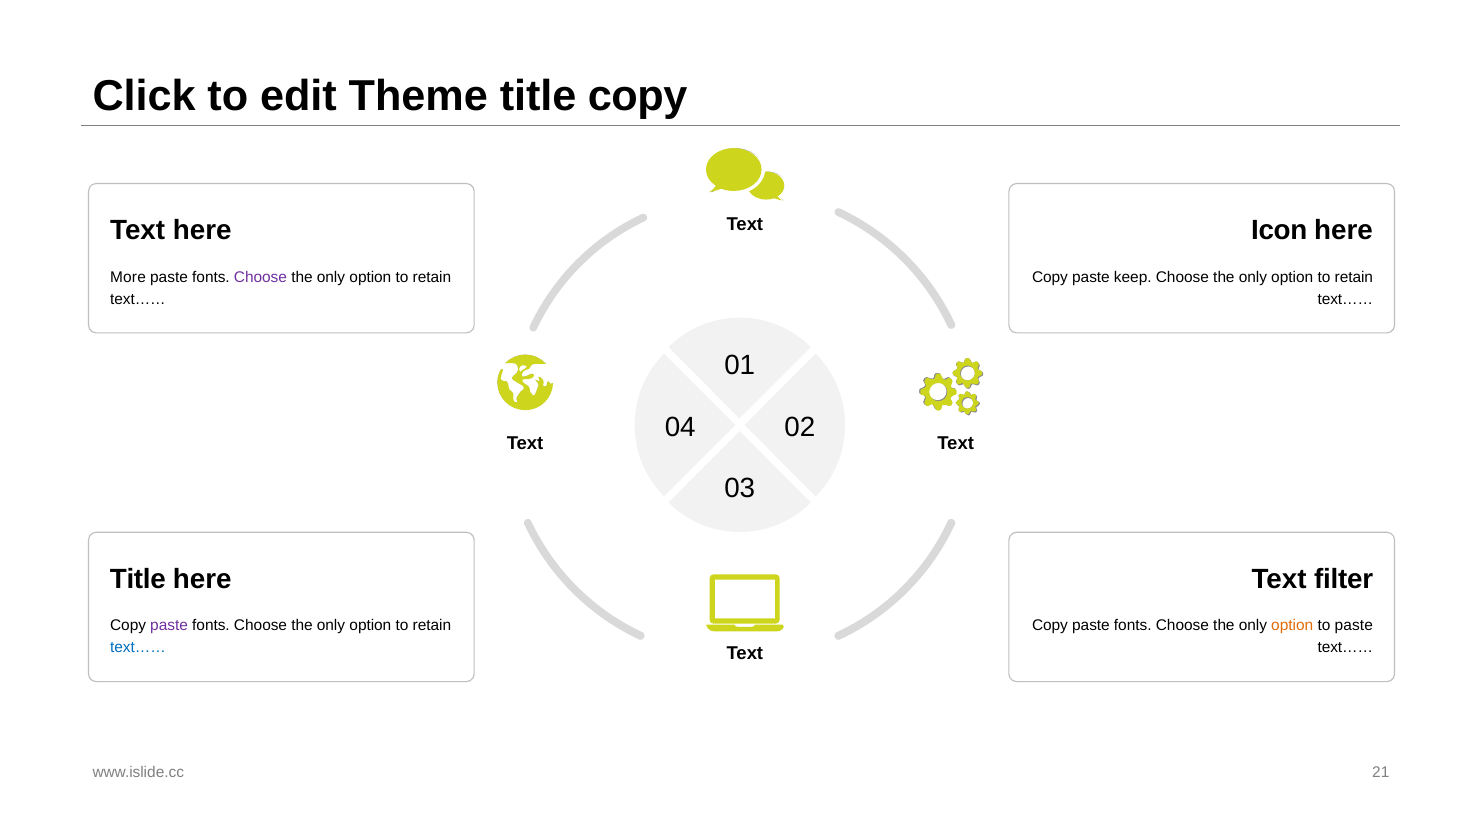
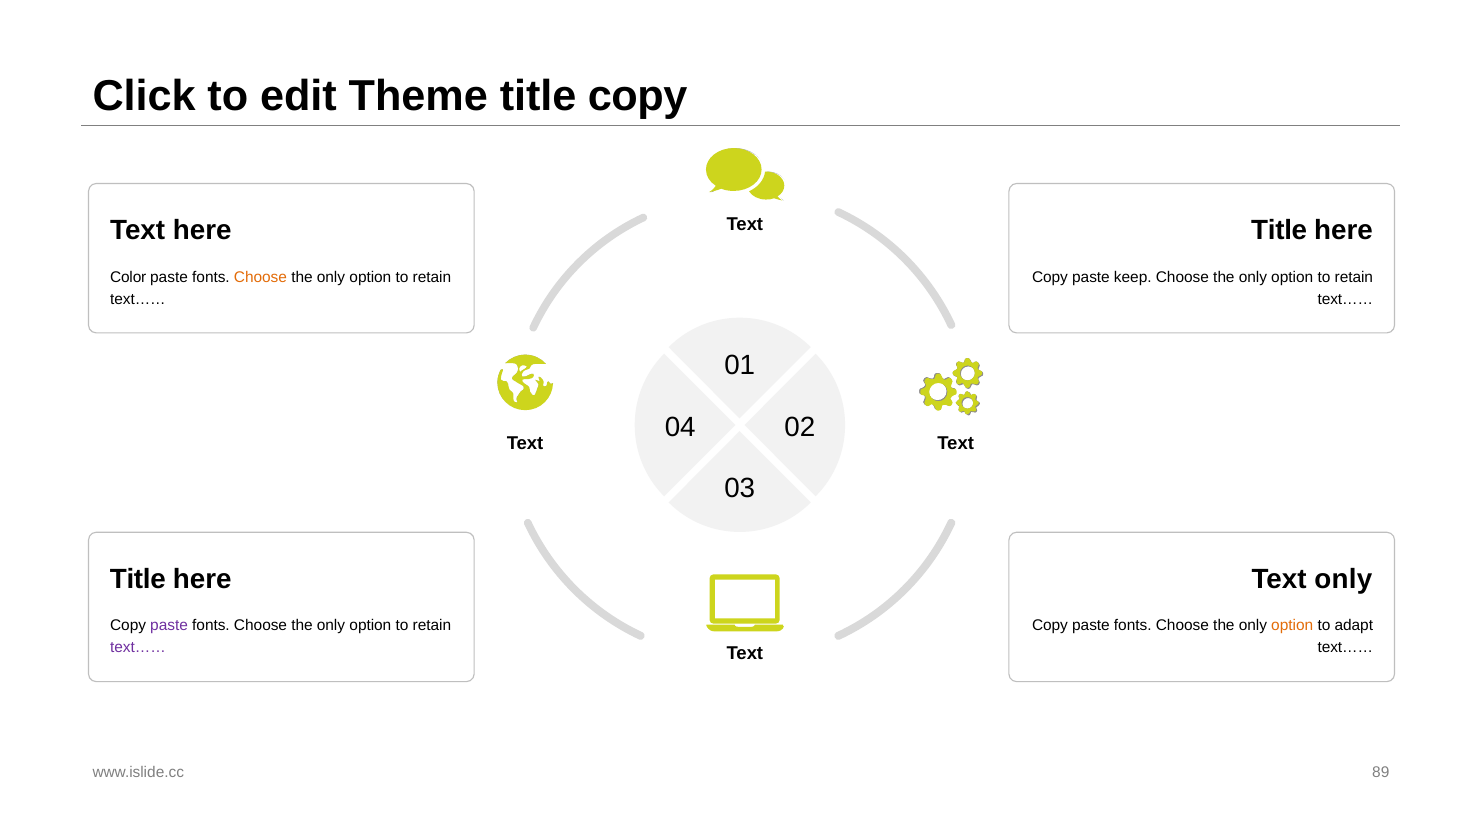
Icon: Icon -> Title (1279, 230)
More: More -> Color (128, 277)
Choose colour: purple -> orange (260, 277)
Text filter: filter -> only (1343, 579)
to paste: paste -> adapt (1354, 625)
text…… colour: blue -> purple (138, 648)
21: 21 -> 89 (1381, 772)
